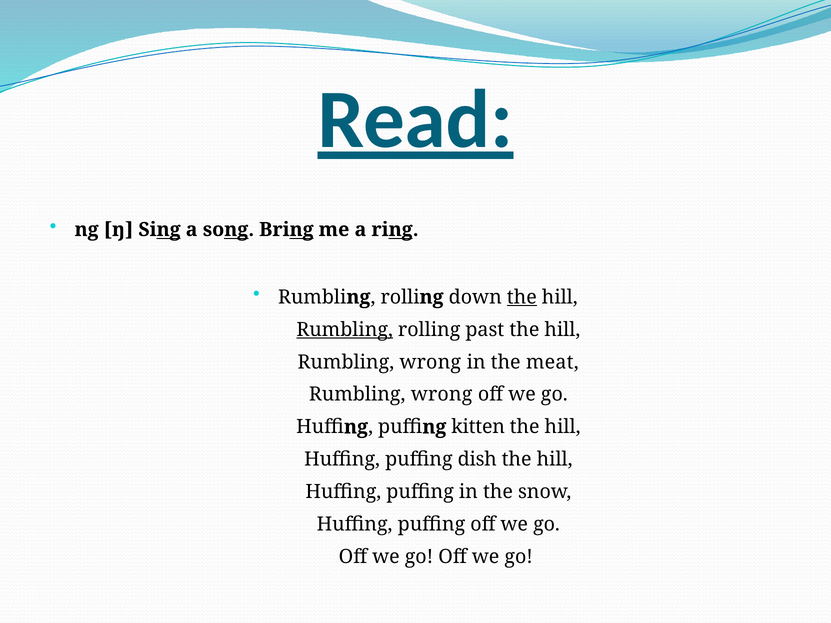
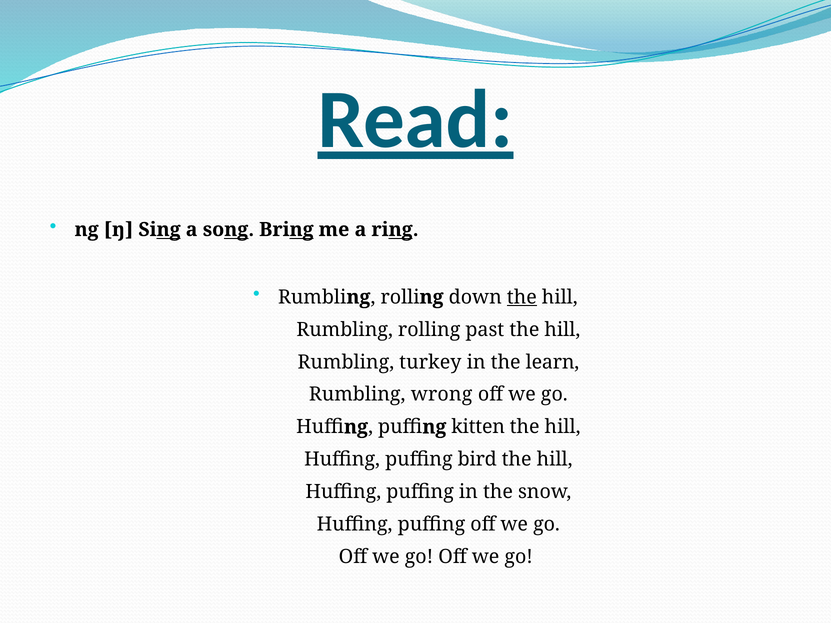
Rumbling underline: present -> none (345, 330)
wrong: wrong -> turkey (430, 362)
meat: meat -> learn (553, 362)
dish: dish -> bird (477, 460)
